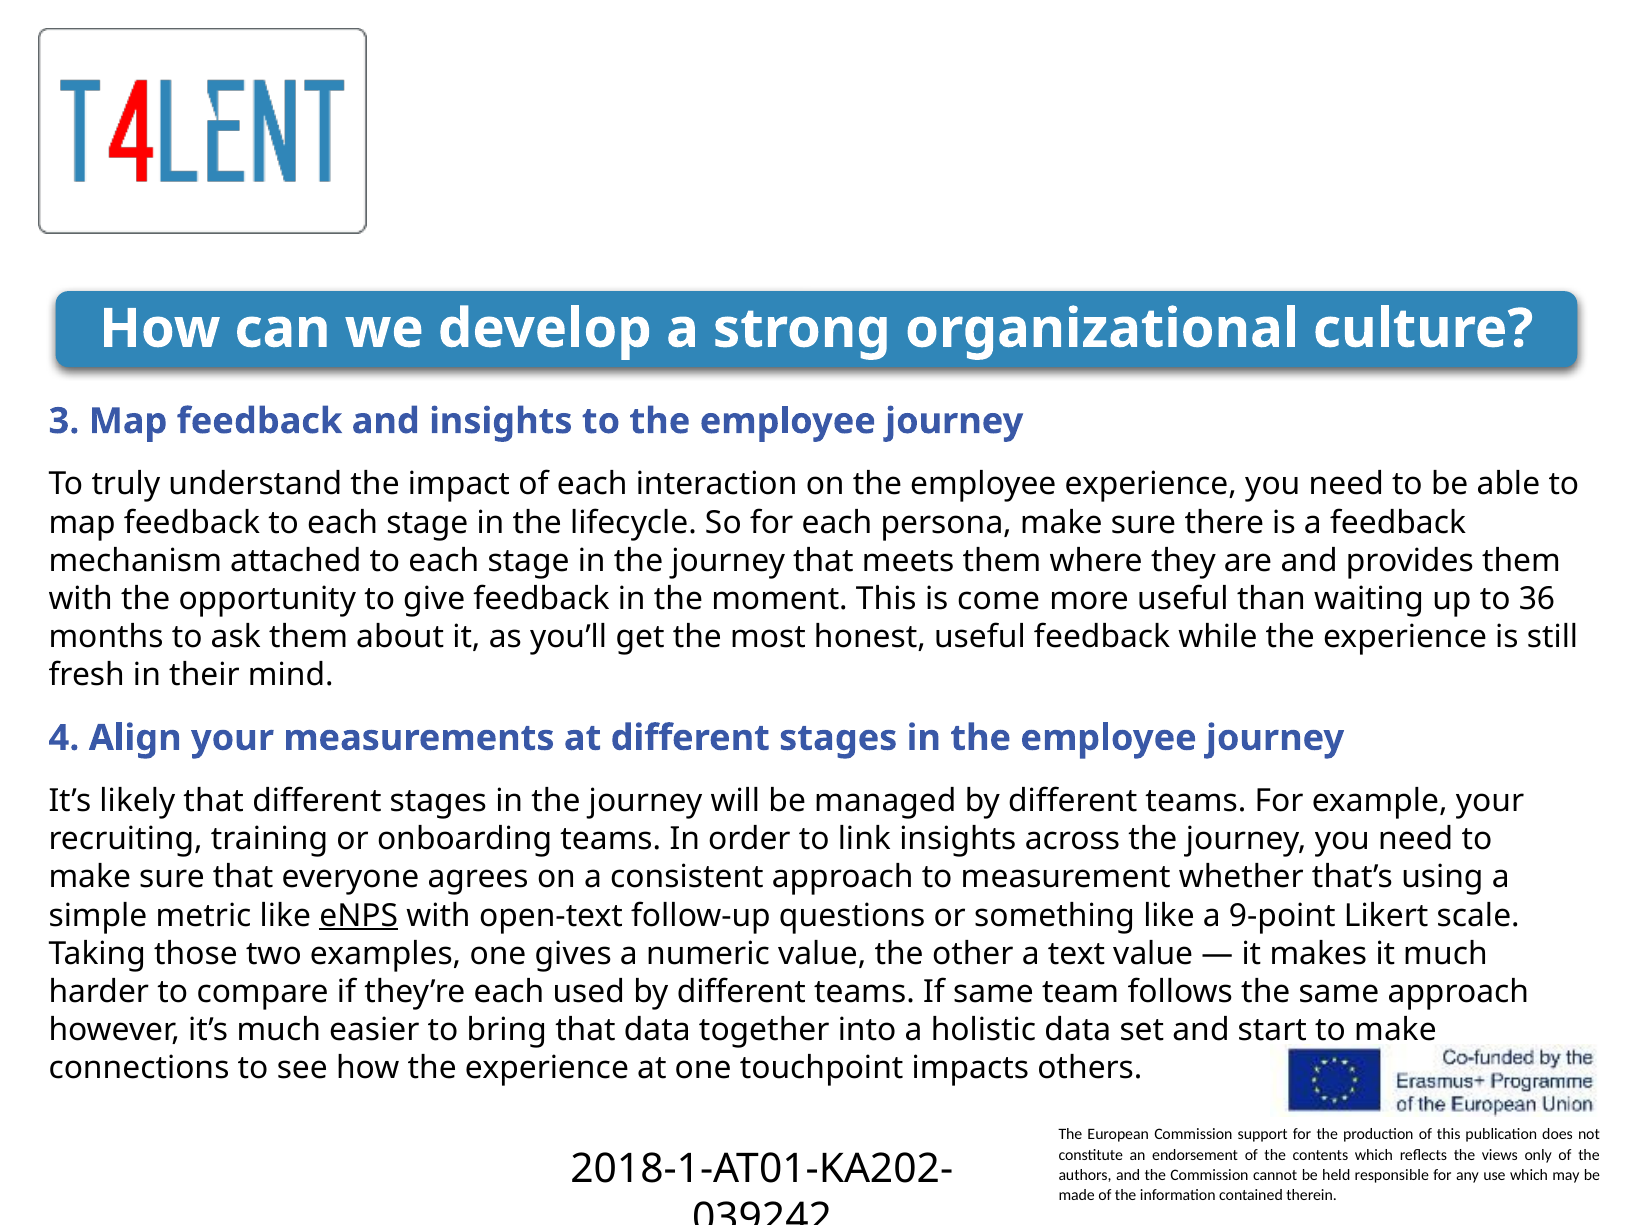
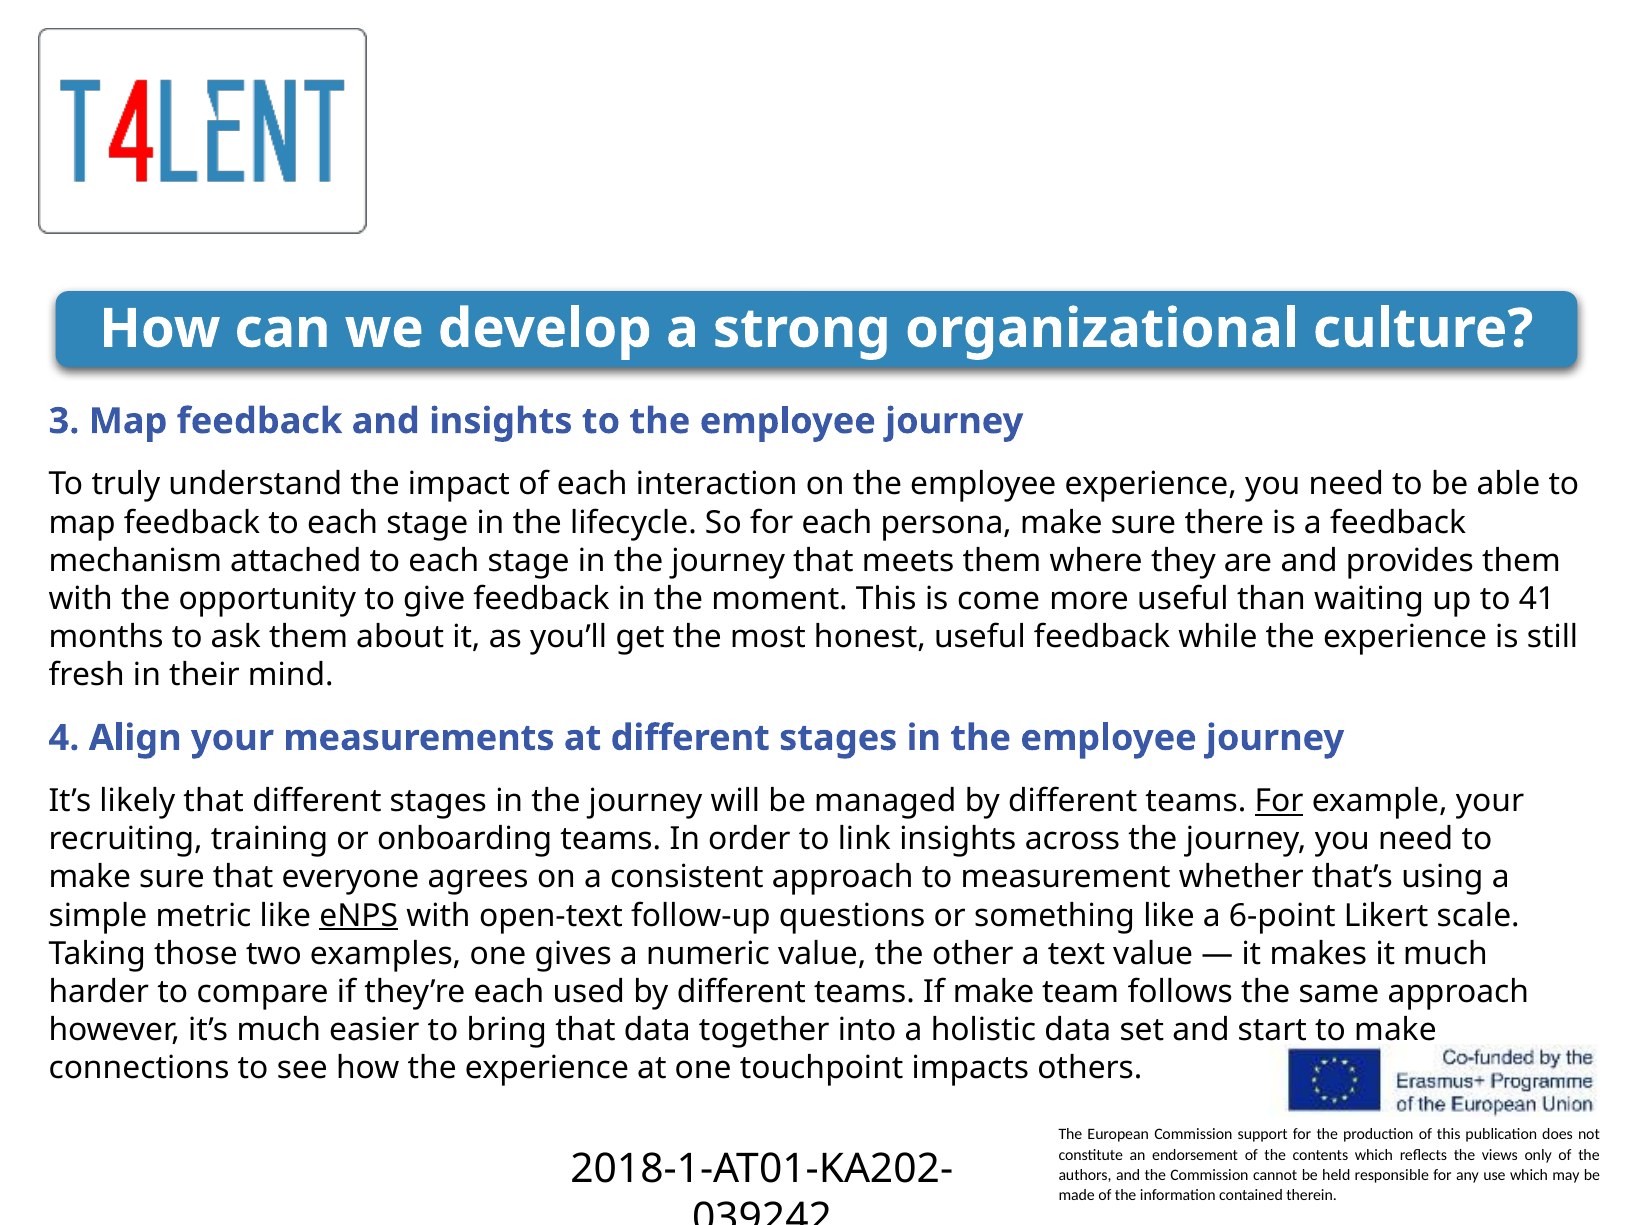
36: 36 -> 41 (1537, 599)
For underline: none -> present (1279, 801)
9-point: 9-point -> 6-point (1282, 915)
If same: same -> make (994, 992)
